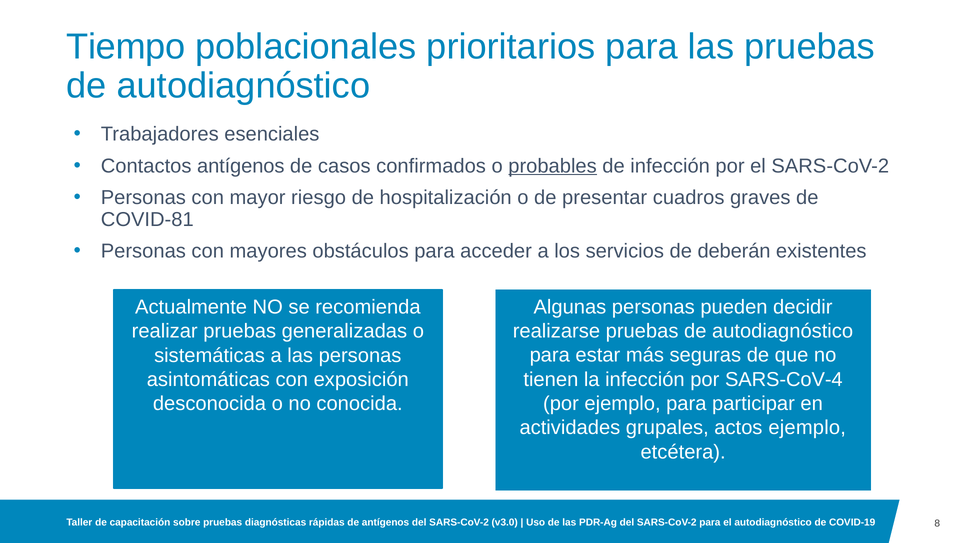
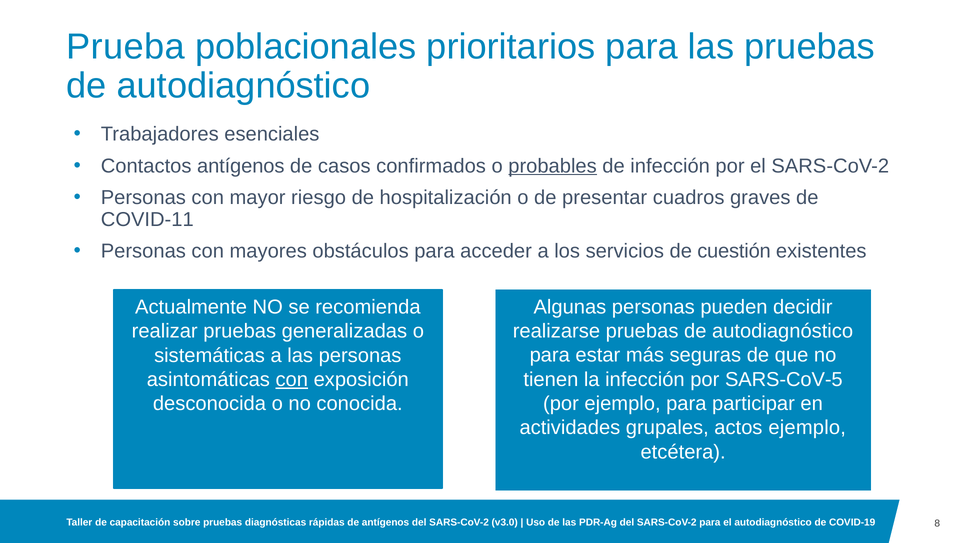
Tiempo: Tiempo -> Prueba (126, 47)
COVID-81: COVID-81 -> COVID-11 (147, 220)
deberán: deberán -> cuestión (734, 251)
con underline: none -> present (292, 380)
SARS-CoV-4: SARS-CoV-4 -> SARS-CoV-5 (784, 380)
